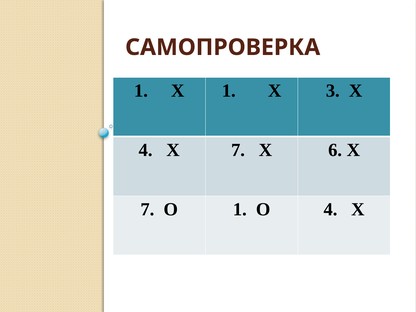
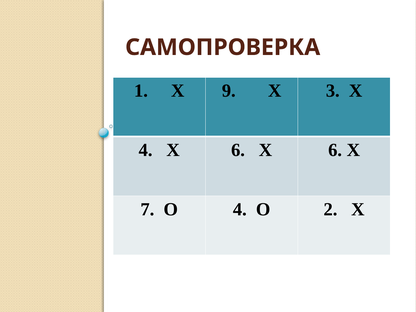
Х 1: 1 -> 9 (229, 91)
4 Х 7: 7 -> 6 (238, 150)
О 1: 1 -> 4 (240, 209)
О 4: 4 -> 2 (330, 209)
